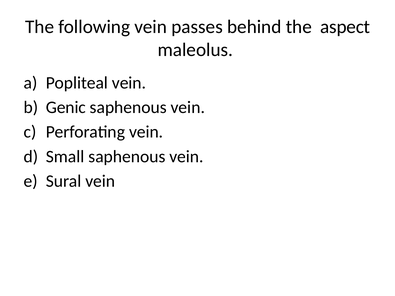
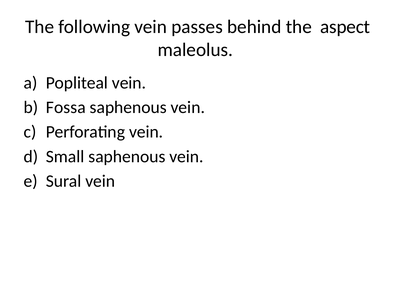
Genic: Genic -> Fossa (66, 107)
